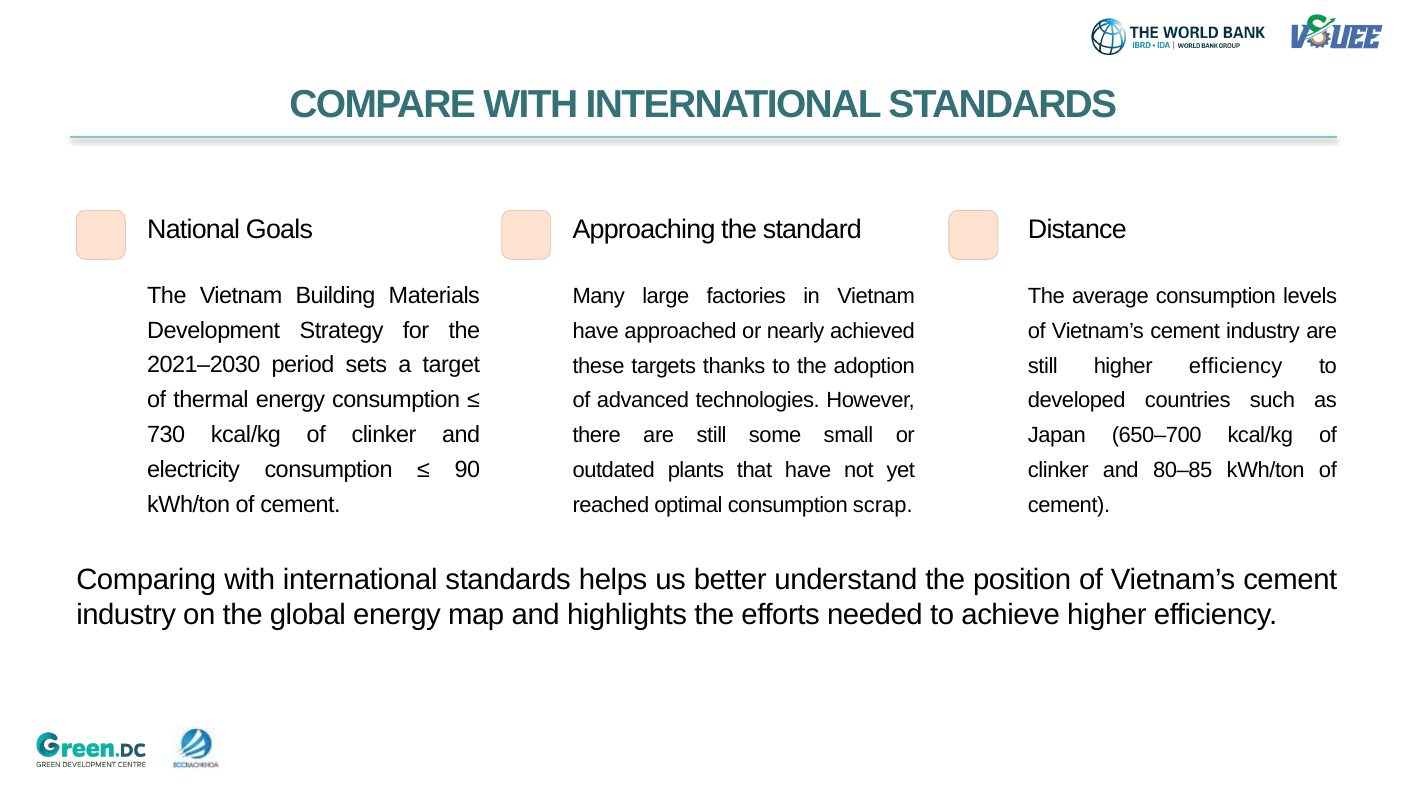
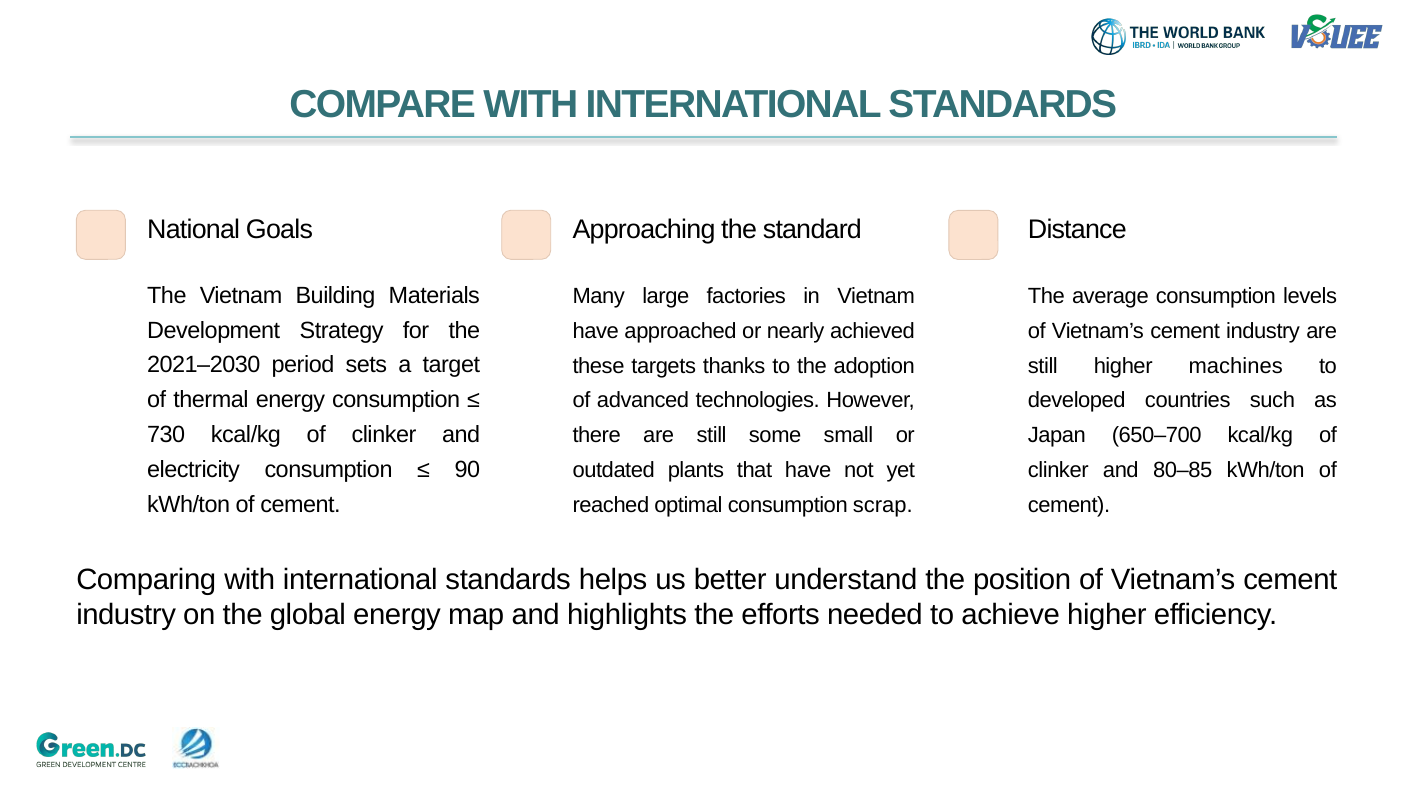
still higher efficiency: efficiency -> machines (1236, 366)
